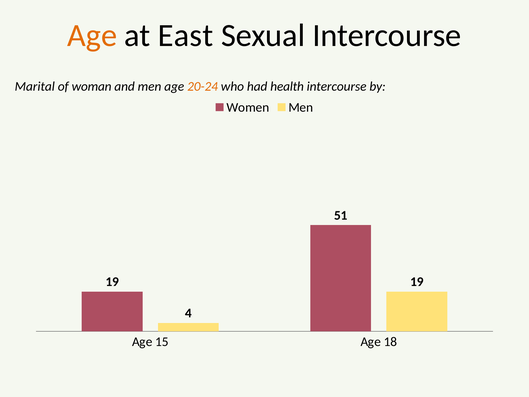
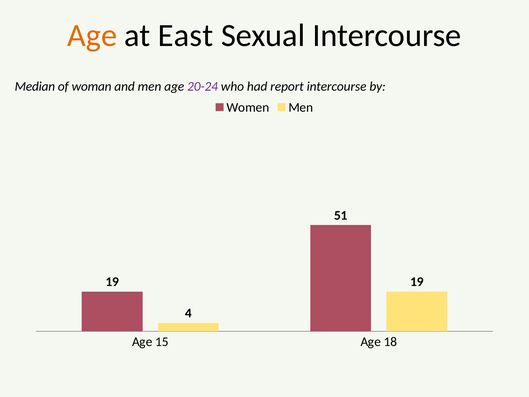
Marital: Marital -> Median (35, 86)
20-24 colour: orange -> purple (203, 86)
health: health -> report (287, 86)
